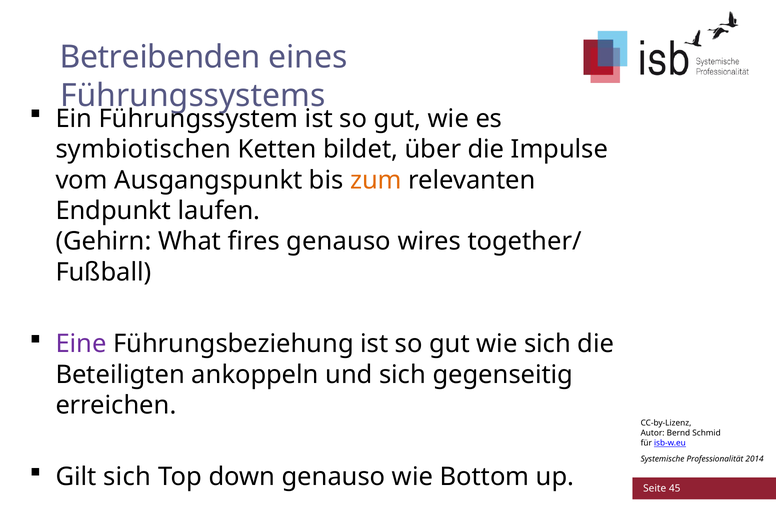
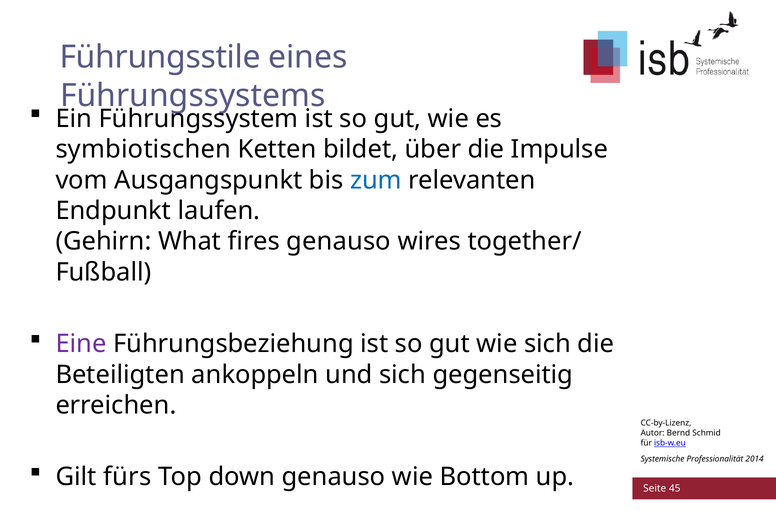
Betreibenden: Betreibenden -> Führungsstile (160, 57)
zum colour: orange -> blue (376, 180)
Gilt sich: sich -> fürs (127, 477)
